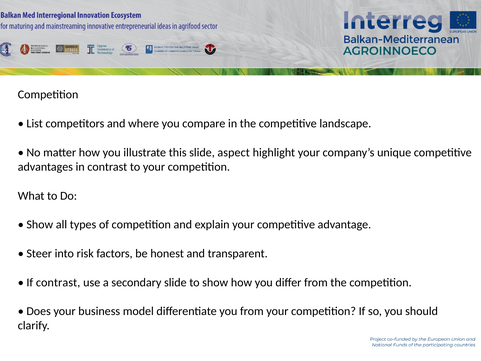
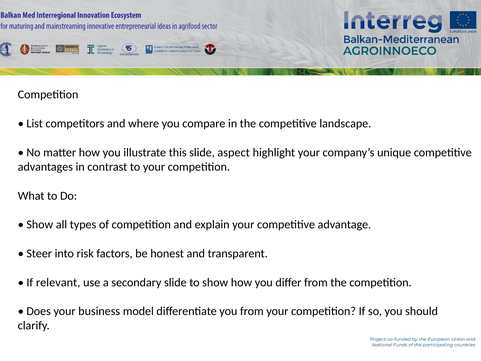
If contrast: contrast -> relevant (58, 282)
